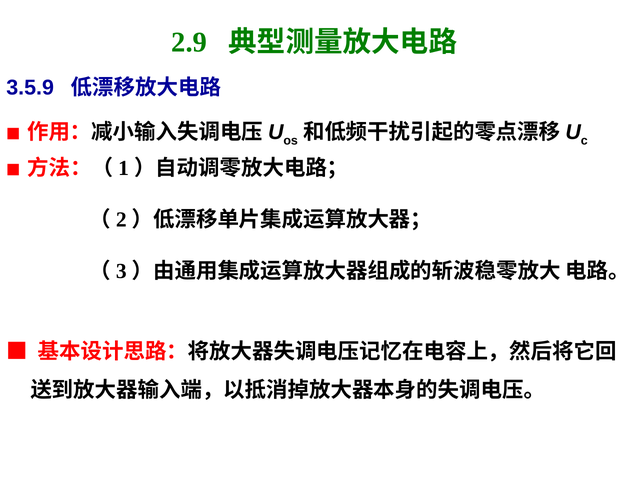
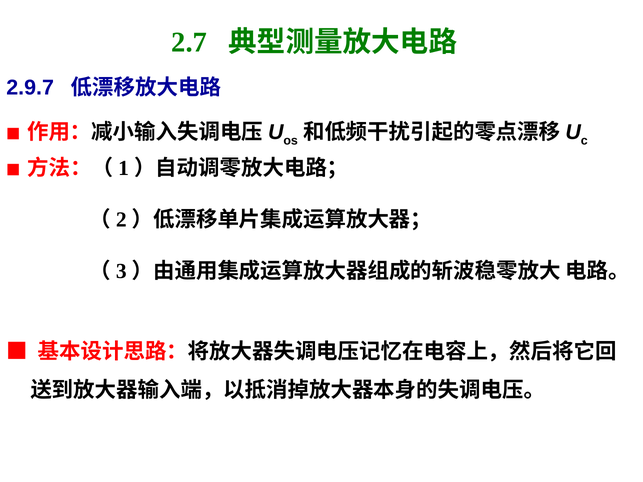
2.9: 2.9 -> 2.7 (189, 42)
3.5.9: 3.5.9 -> 2.9.7 (30, 88)
